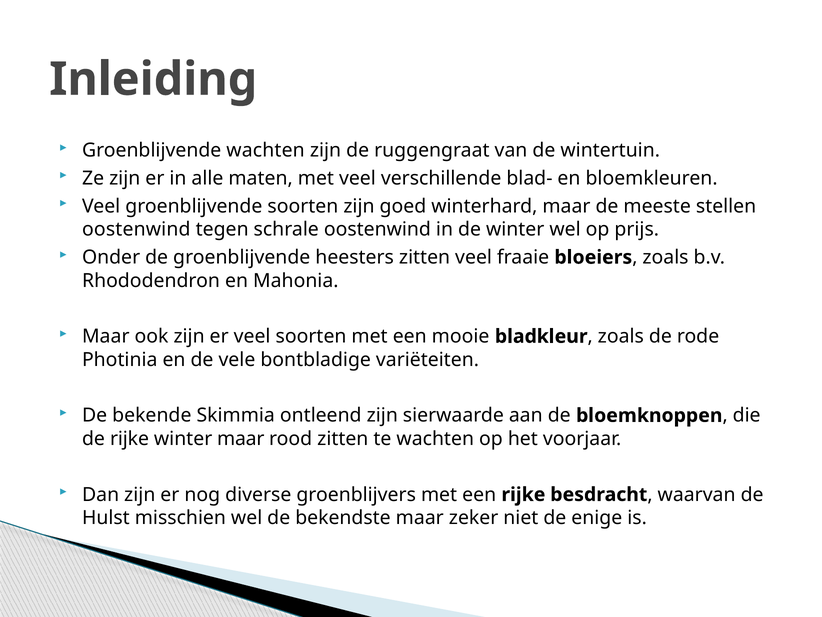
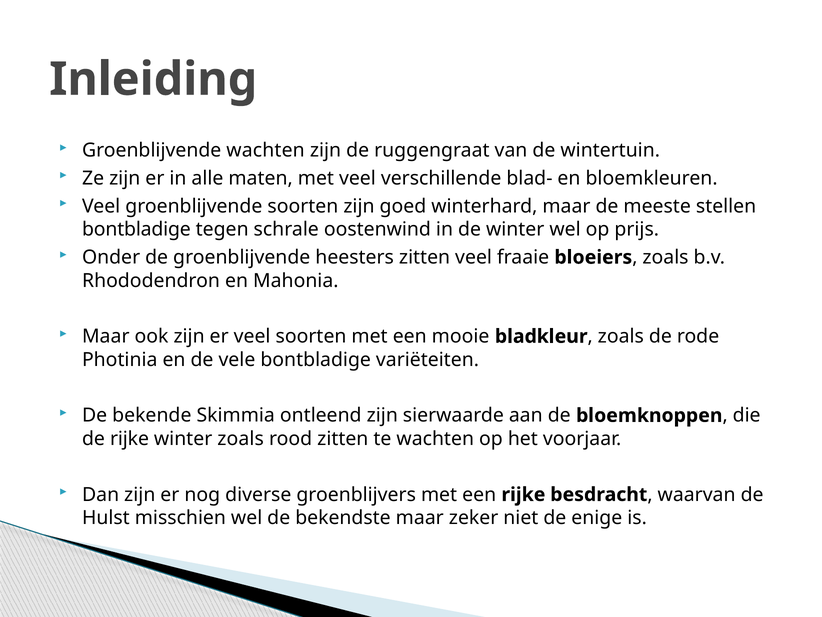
oostenwind: oostenwind -> bontbladige (136, 229)
winter maar: maar -> zoals (241, 438)
